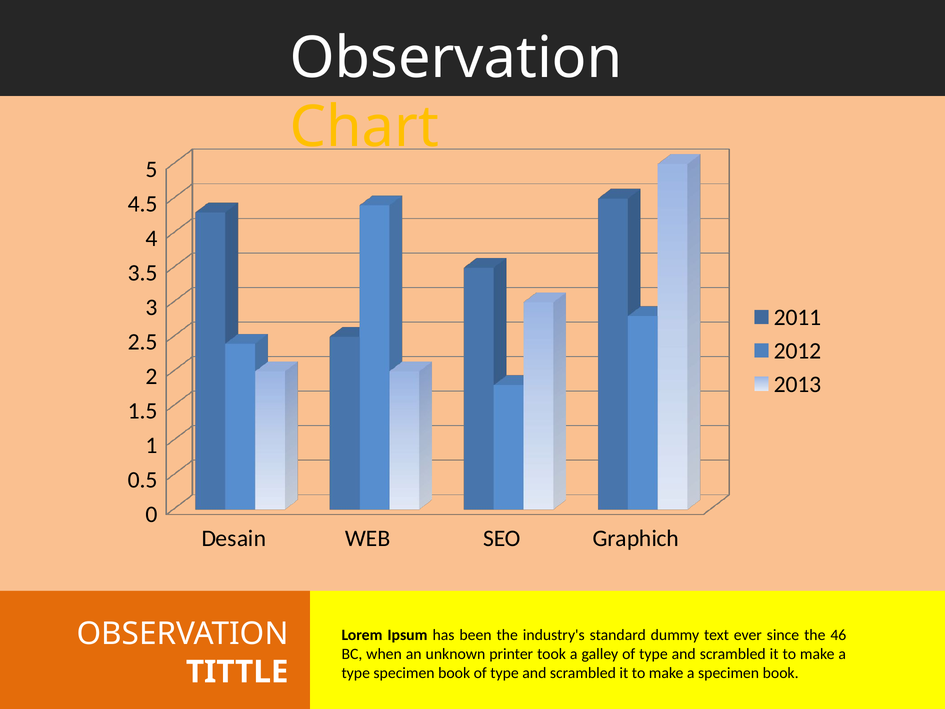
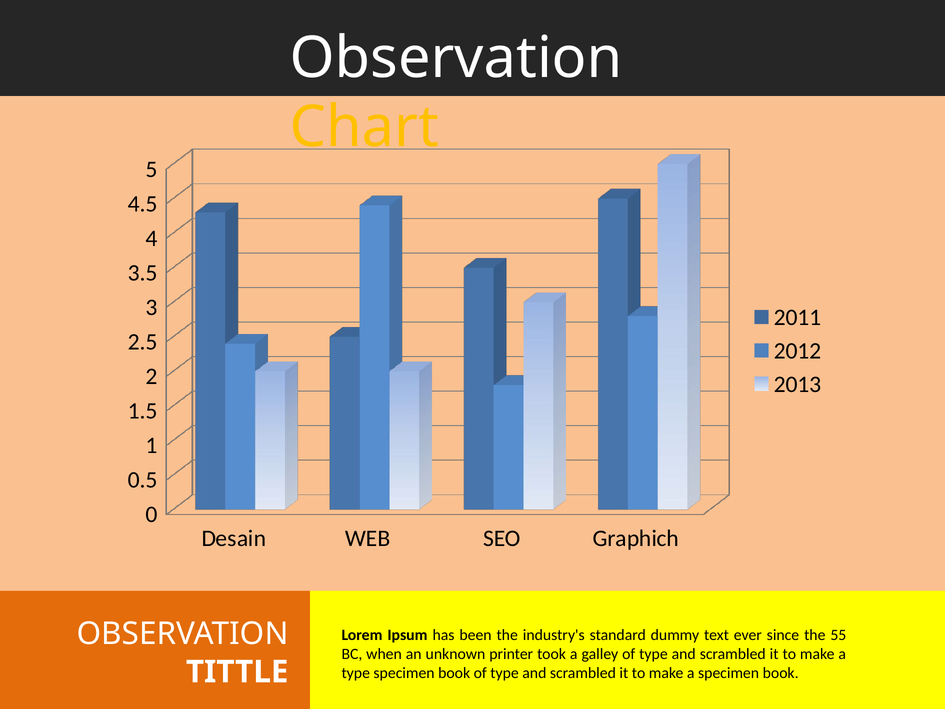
46: 46 -> 55 (838, 635)
